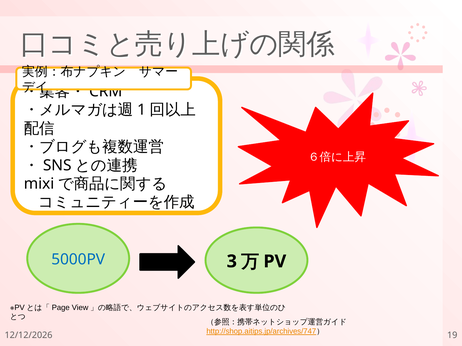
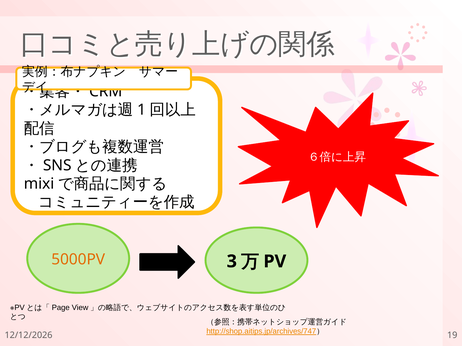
5000PV colour: blue -> orange (78, 260)
